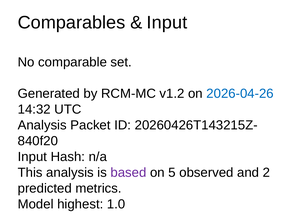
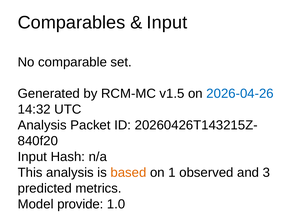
v1.2: v1.2 -> v1.5 (172, 94)
based colour: purple -> orange (128, 173)
5: 5 -> 1 (172, 173)
2: 2 -> 3 (266, 173)
highest: highest -> provide (80, 204)
